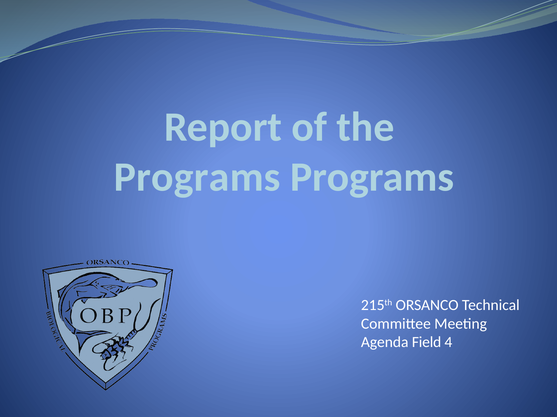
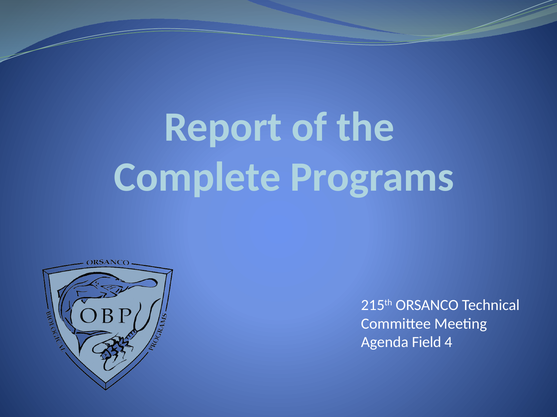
Programs: Programs -> Complete (197, 178)
